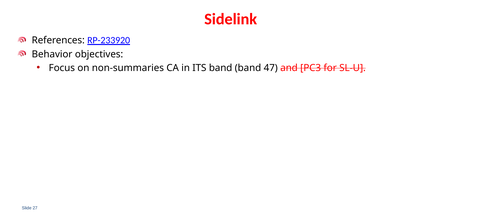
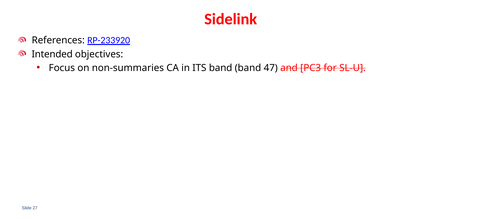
Behavior: Behavior -> Intended (52, 54)
